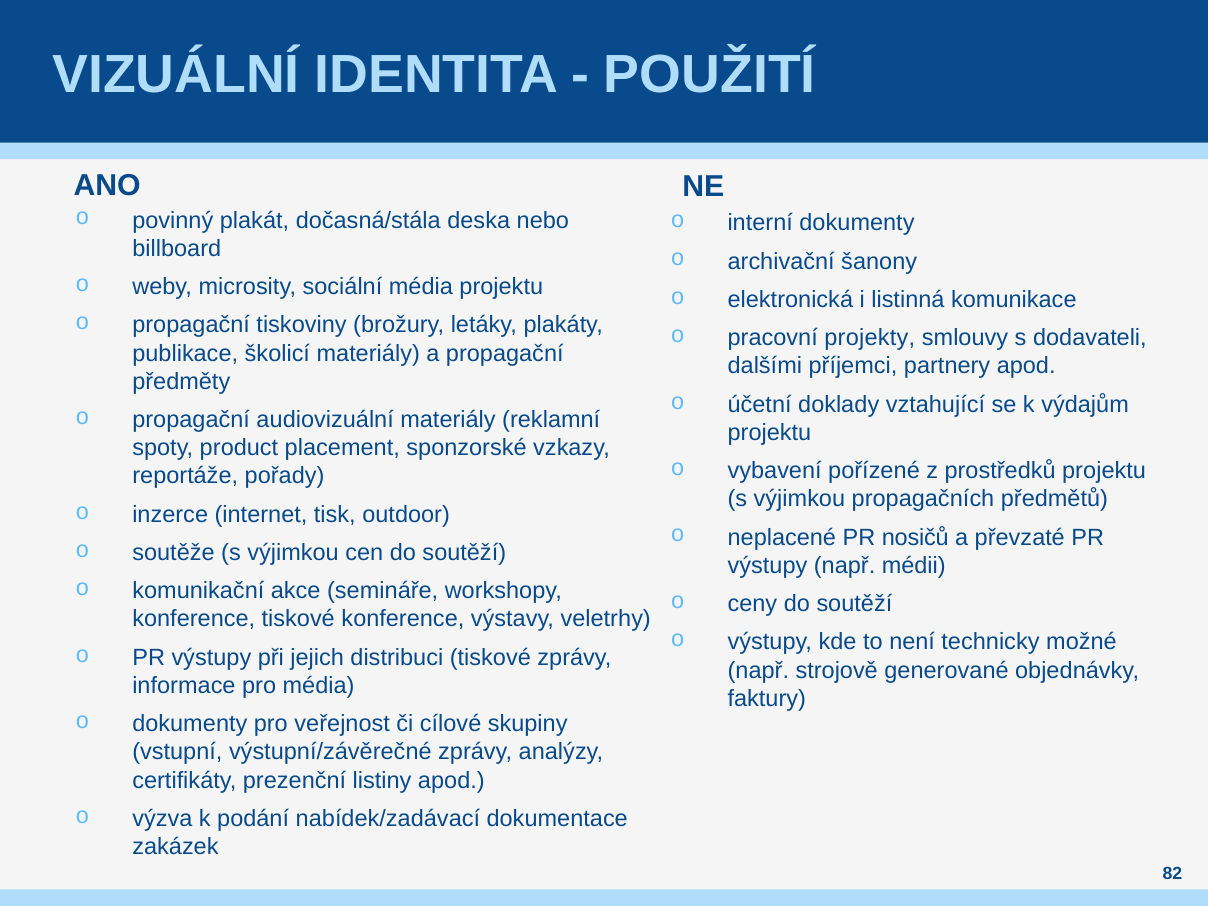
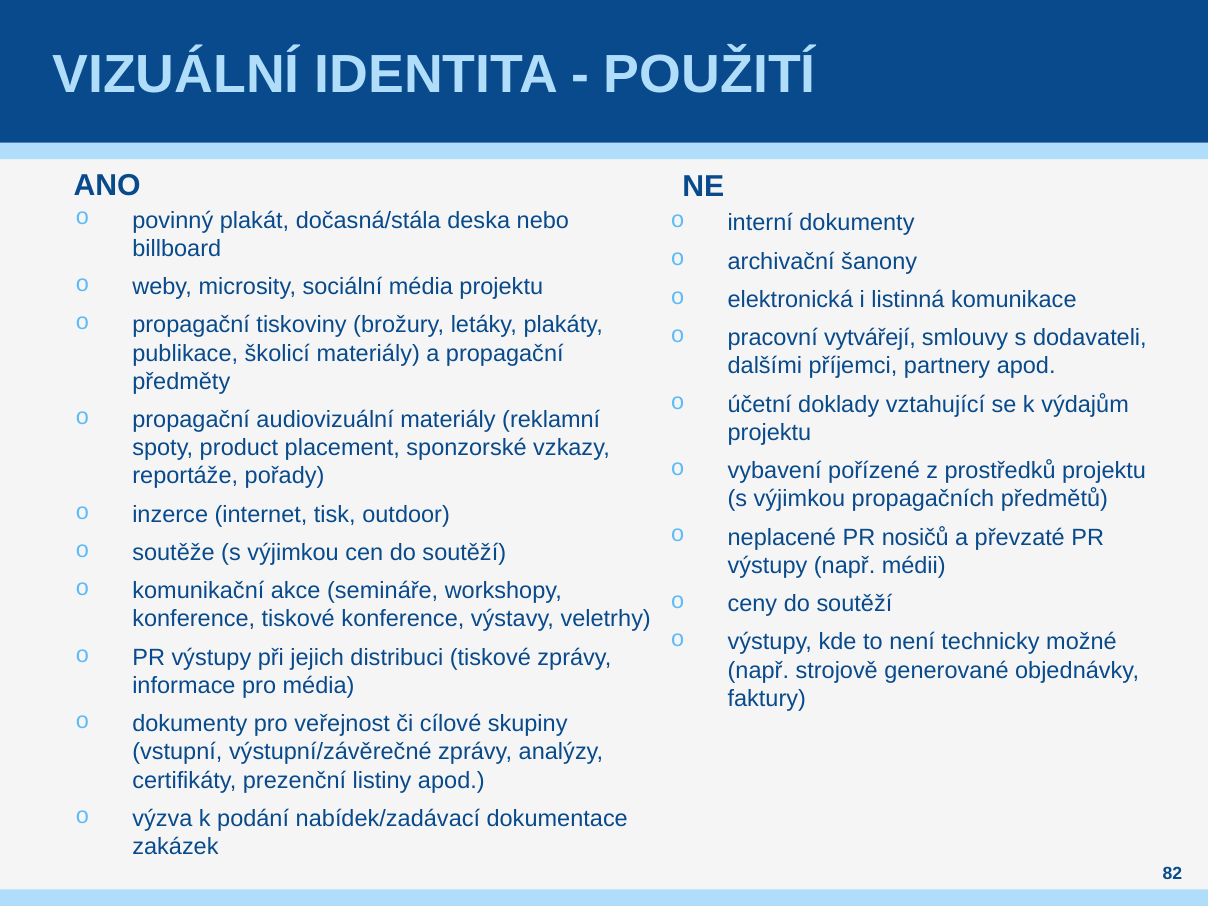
projekty: projekty -> vytvářejí (870, 338)
